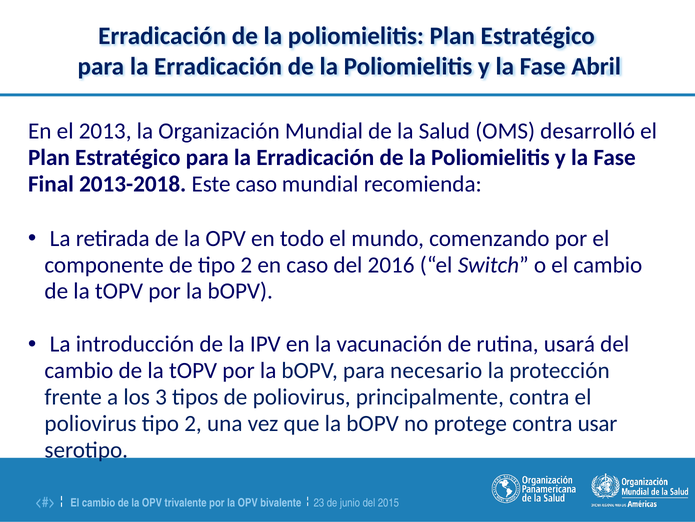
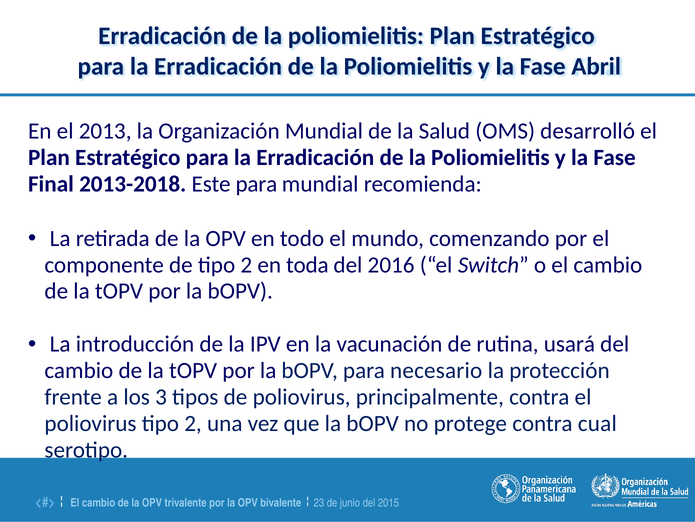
Este caso: caso -> para (256, 184)
en caso: caso -> toda (307, 264)
usar: usar -> cual (597, 423)
